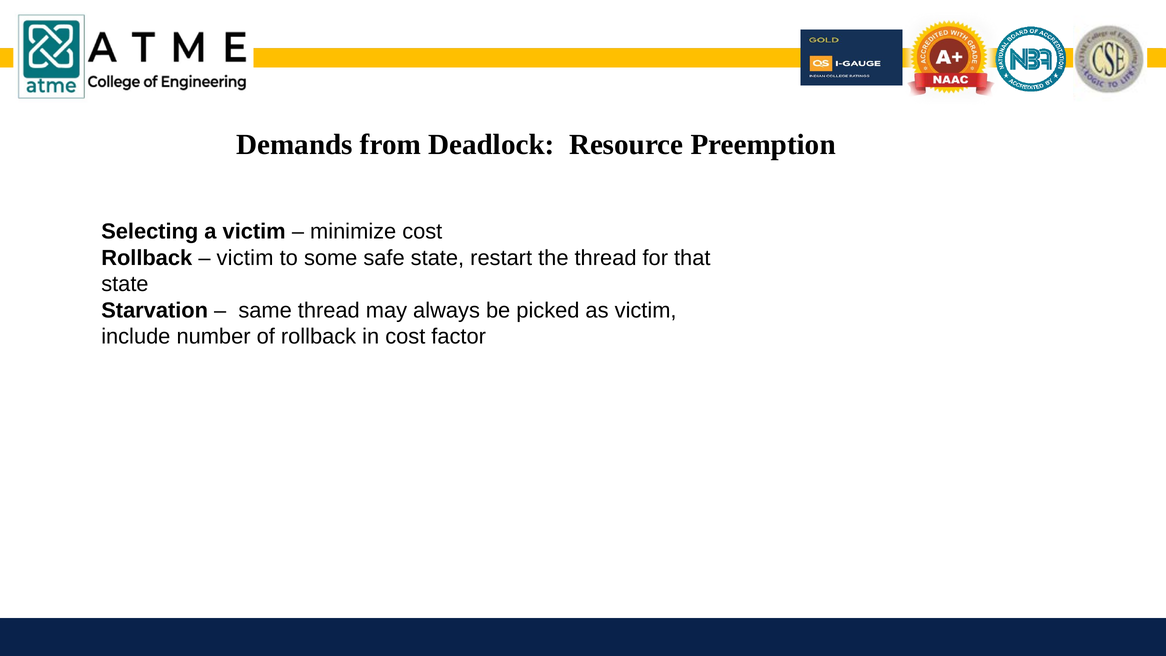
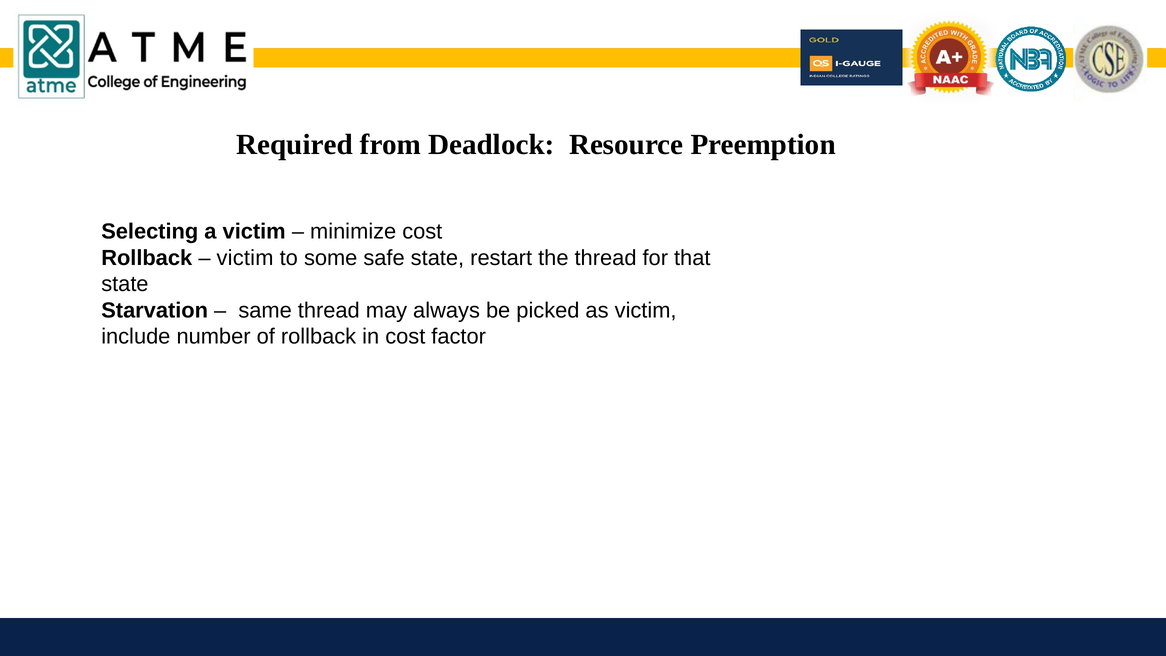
Demands: Demands -> Required (295, 145)
